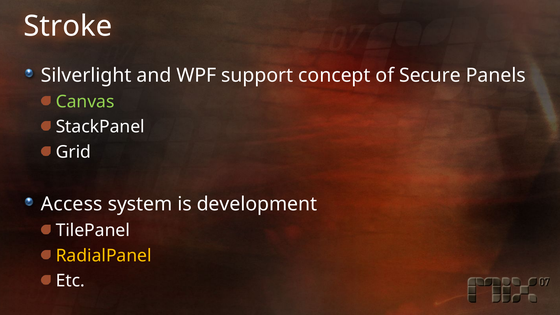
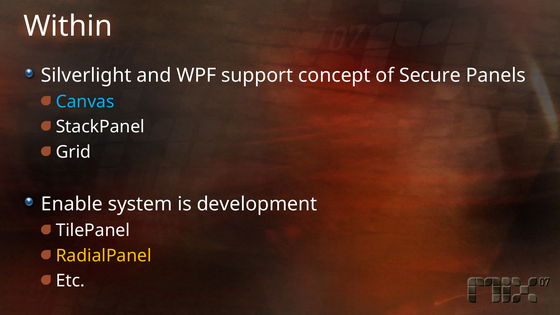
Stroke: Stroke -> Within (68, 26)
Canvas colour: light green -> light blue (85, 102)
Access: Access -> Enable (72, 204)
